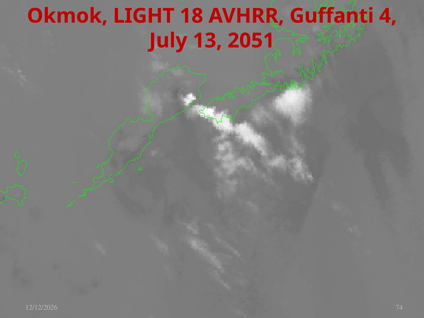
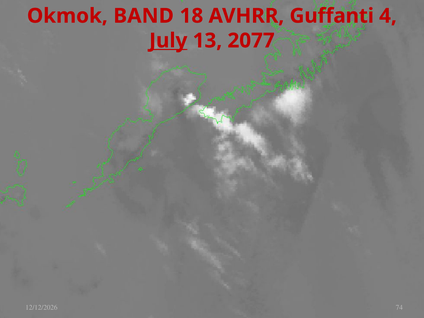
LIGHT: LIGHT -> BAND (144, 16)
July underline: none -> present (168, 41)
2051: 2051 -> 2077 (251, 41)
